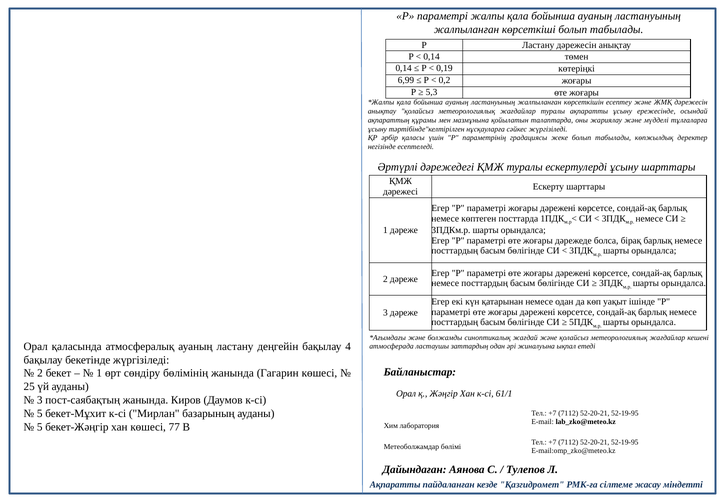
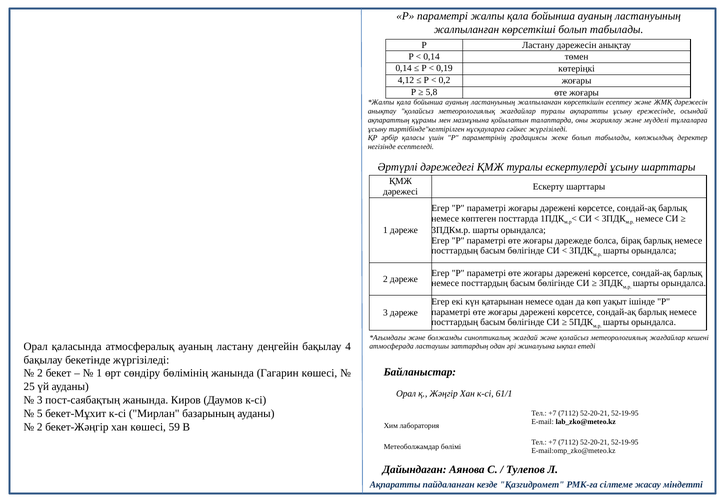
6,99: 6,99 -> 4,12 (406, 80)
5,3: 5,3 -> 5,8 (432, 92)
5: 5 -> 2 (40, 427)
77: 77 -> 59 (174, 427)
